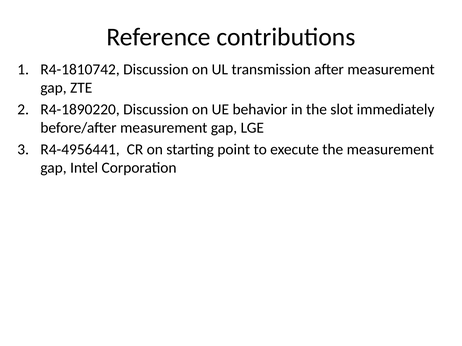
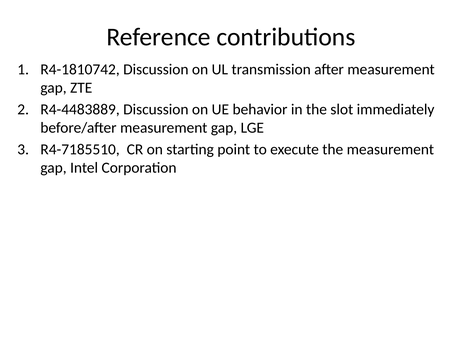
R4-1890220: R4-1890220 -> R4-4483889 (80, 110)
R4-4956441: R4-4956441 -> R4-7185510 (80, 150)
